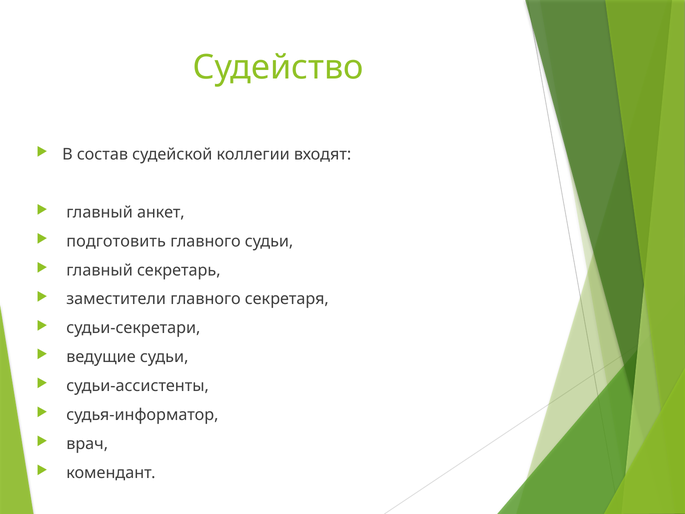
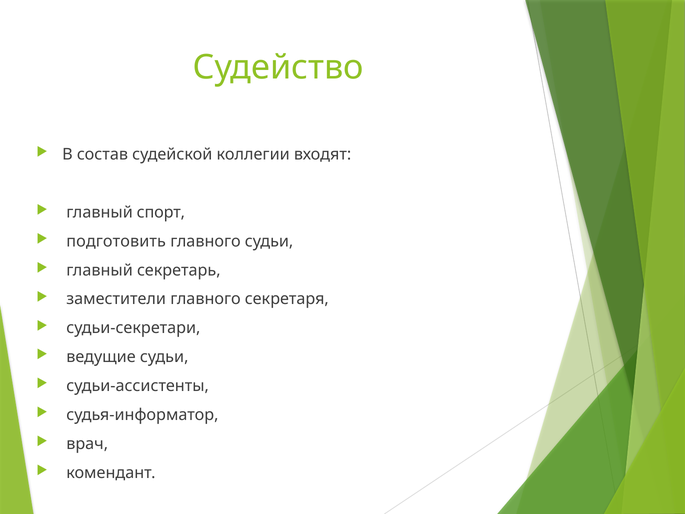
анкет: анкет -> спорт (161, 212)
